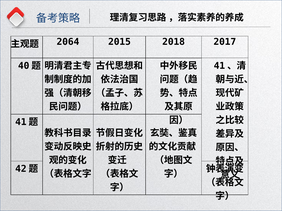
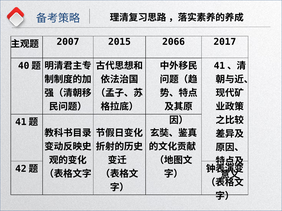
2064: 2064 -> 2007 (68, 42)
2018: 2018 -> 2066 (174, 42)
